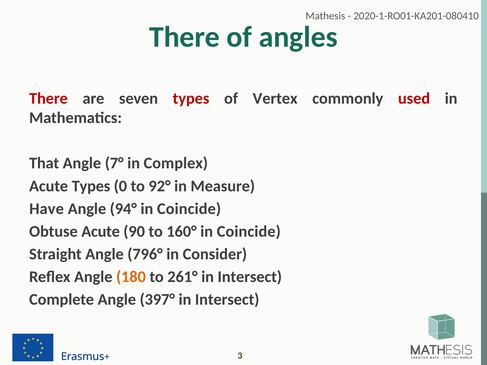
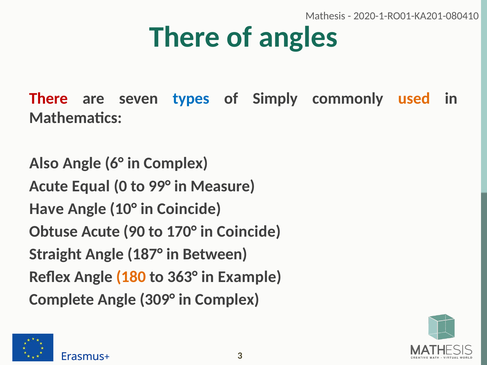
types colour: red -> blue (191, 99)
Vertex: Vertex -> Simply (275, 99)
used colour: red -> orange (414, 99)
That: That -> Also (44, 163)
7°: 7° -> 6° (114, 163)
Acute Types: Types -> Equal (91, 186)
92°: 92° -> 99° (160, 186)
94°: 94° -> 10° (123, 209)
160°: 160° -> 170° (182, 232)
796°: 796° -> 187° (145, 254)
Consider: Consider -> Between (215, 254)
261°: 261° -> 363° (182, 277)
Intersect: Intersect -> Example (250, 277)
397°: 397° -> 309° (157, 300)
Intersect: Intersect -> Complex (227, 300)
